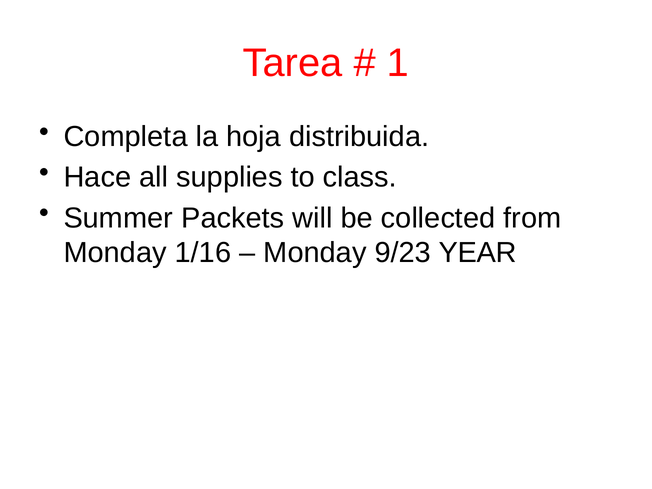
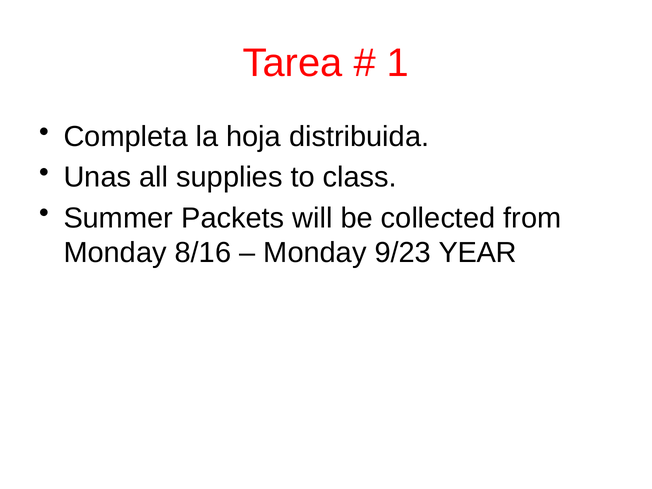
Hace: Hace -> Unas (97, 177)
1/16: 1/16 -> 8/16 (203, 253)
